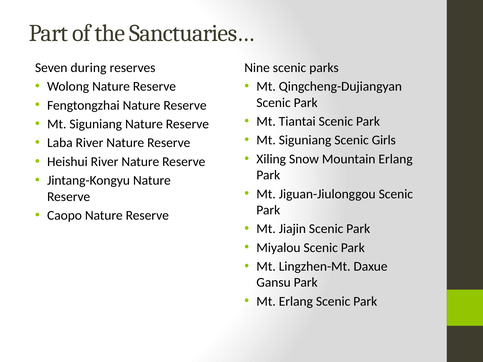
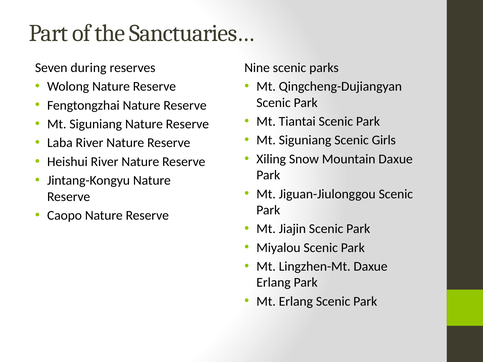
Mountain Erlang: Erlang -> Daxue (396, 159)
Gansu: Gansu -> Erlang (274, 283)
